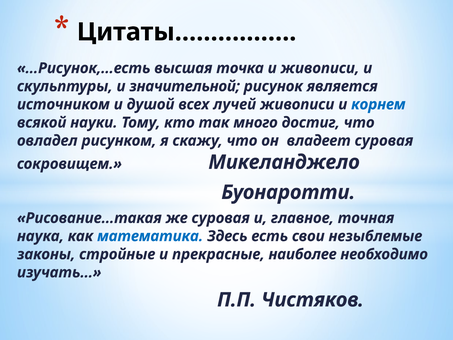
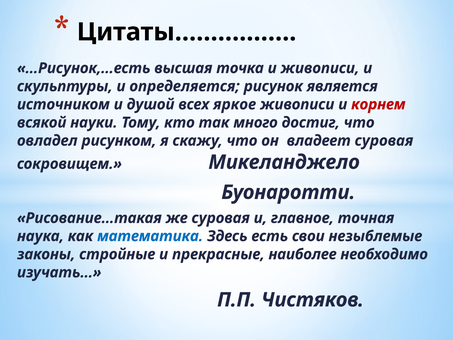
значительной: значительной -> определяется (185, 86)
лучей: лучей -> яркое (235, 104)
корнем colour: blue -> red (378, 104)
